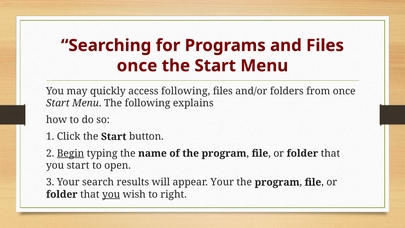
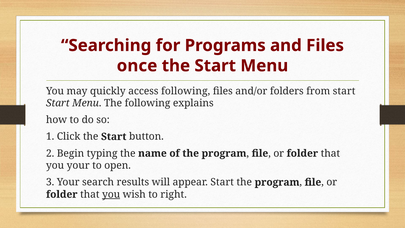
from once: once -> start (344, 91)
Begin underline: present -> none (70, 153)
you start: start -> your (78, 165)
appear Your: Your -> Start (222, 182)
